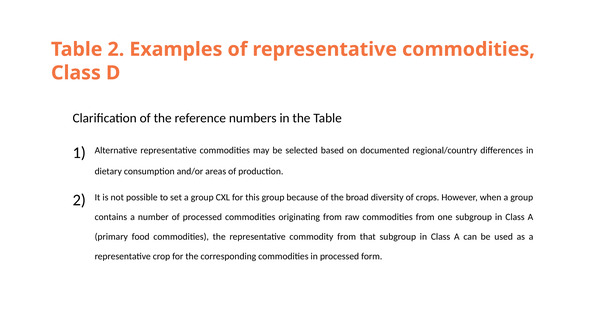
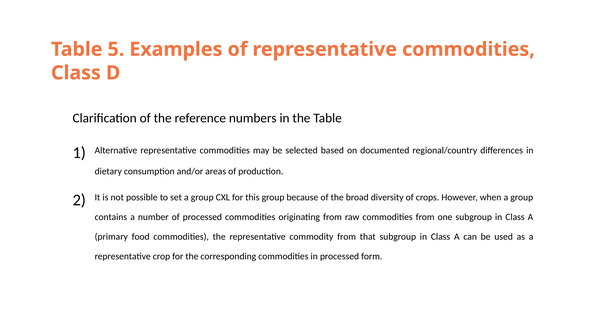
Table 2: 2 -> 5 (116, 49)
